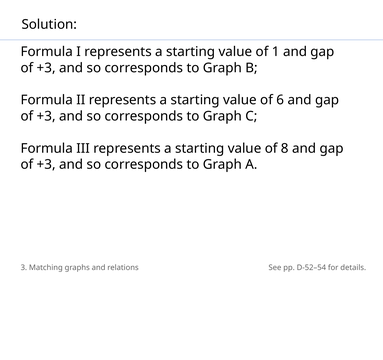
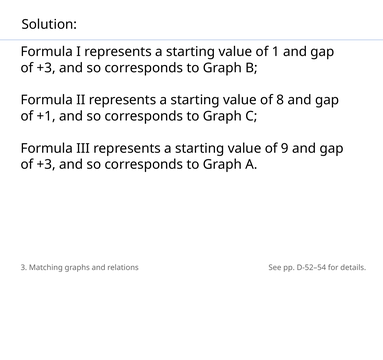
6: 6 -> 8 (280, 100)
+3: +3 -> +1 (46, 116)
8: 8 -> 9 (285, 148)
